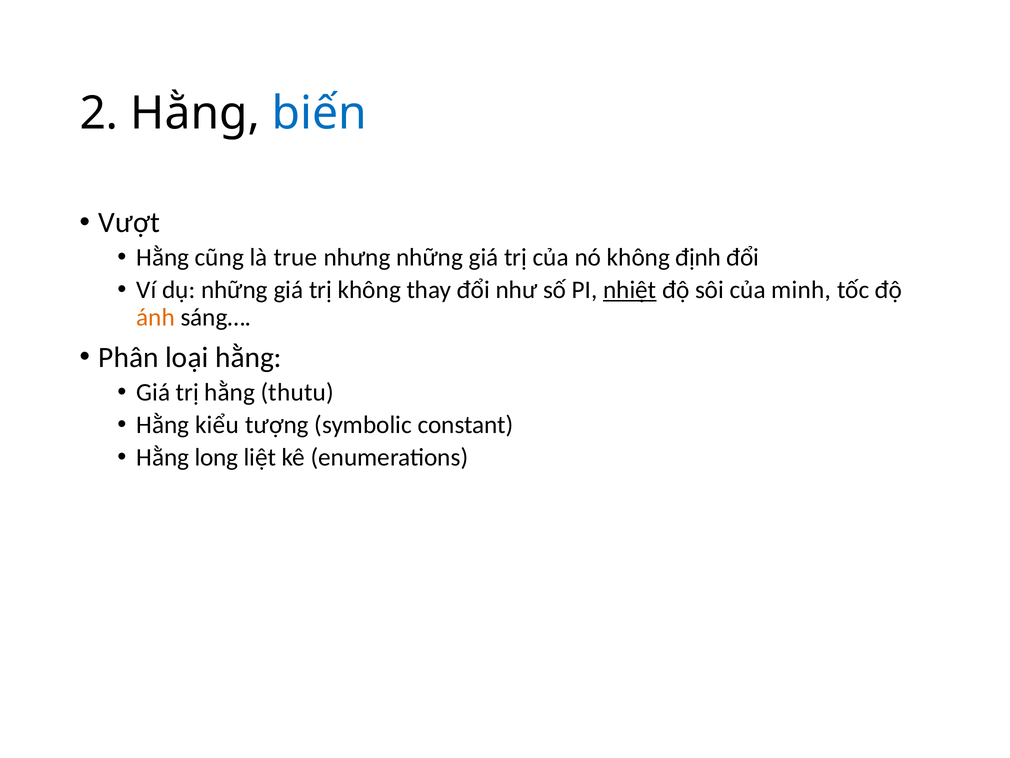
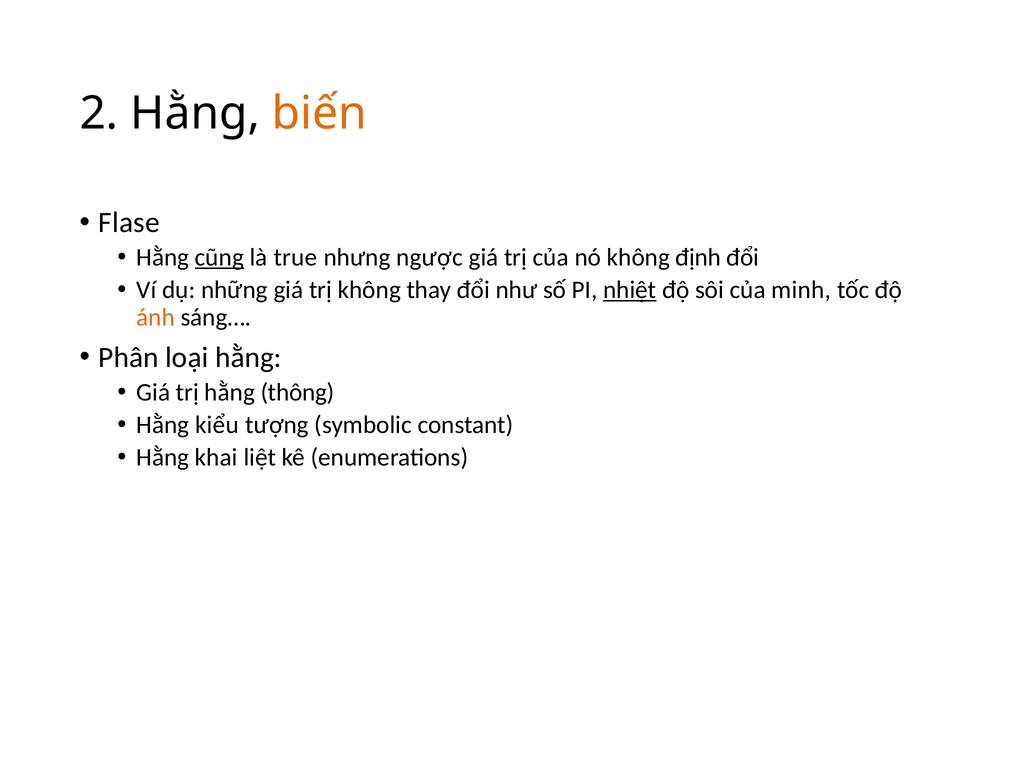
biến colour: blue -> orange (320, 113)
Vượt: Vượt -> Flase (129, 222)
cũng underline: none -> present (219, 257)
nhưng những: những -> ngược (429, 257)
thutu: thutu -> thông (298, 392)
long: long -> khai (216, 457)
